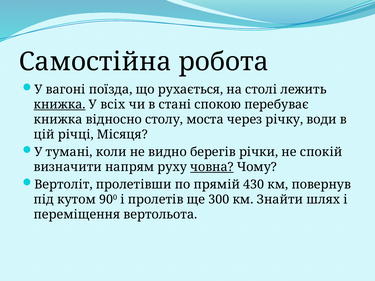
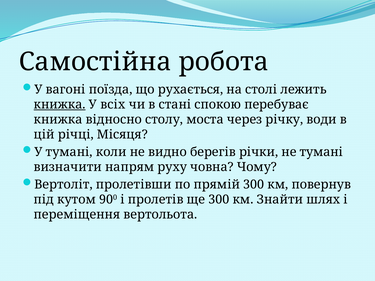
не спокій: спокій -> тумані (321, 152)
човна underline: present -> none (212, 167)
прямій 430: 430 -> 300 (254, 185)
